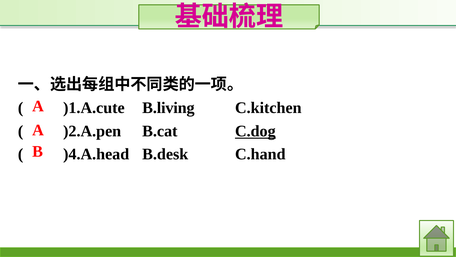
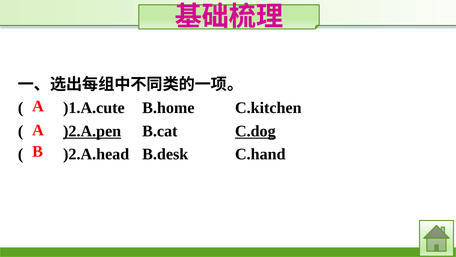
B.living: B.living -> B.home (168, 108)
)2.A.pen underline: none -> present (92, 131)
)4.A.head: )4.A.head -> )2.A.head (96, 154)
